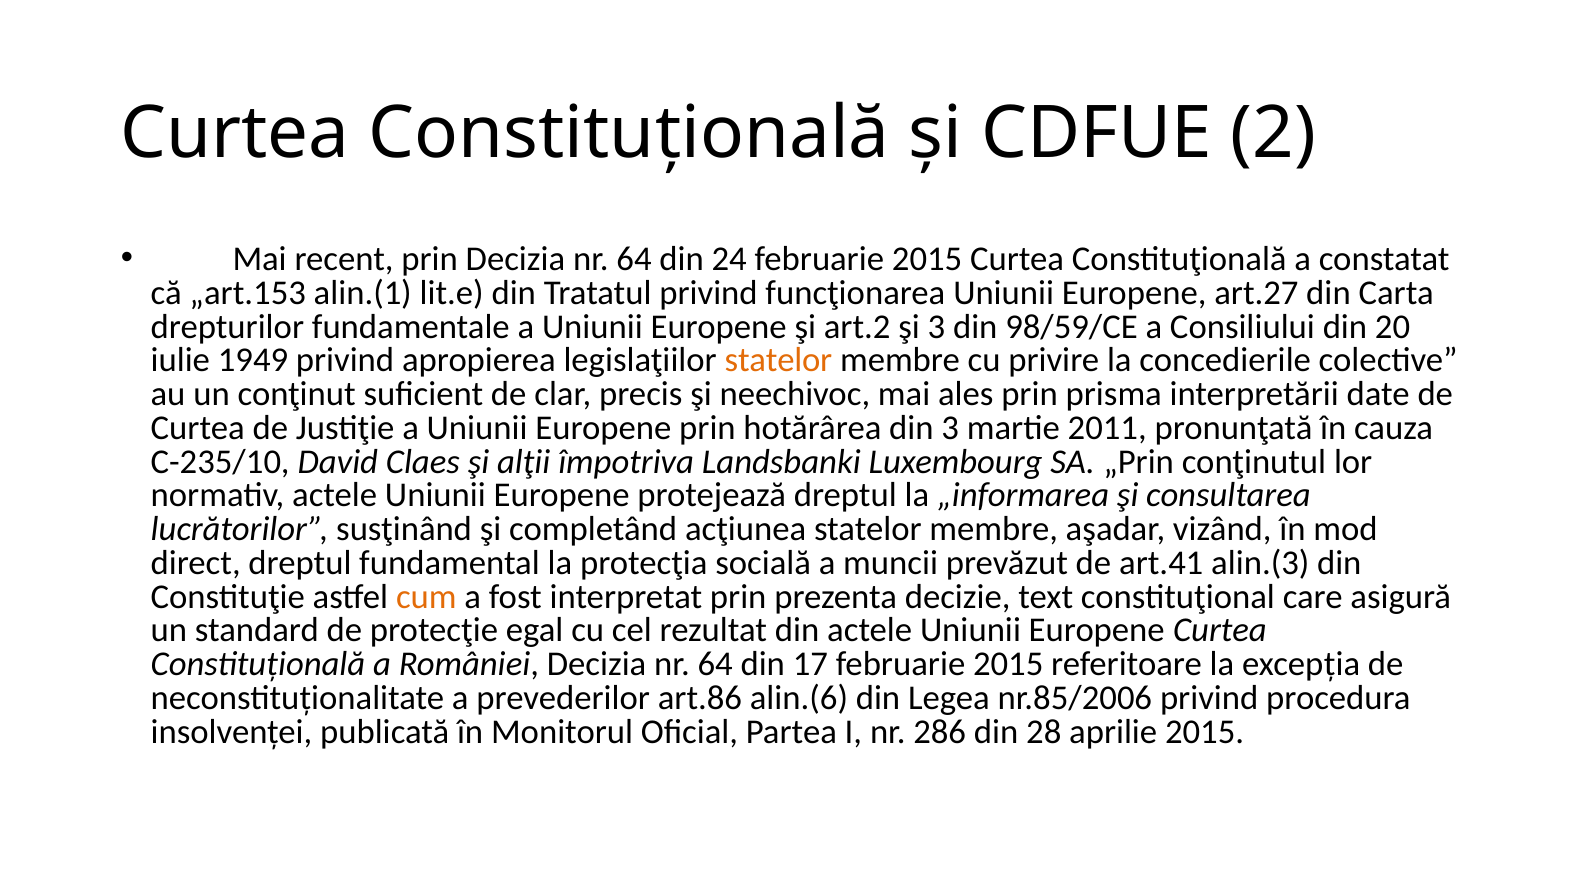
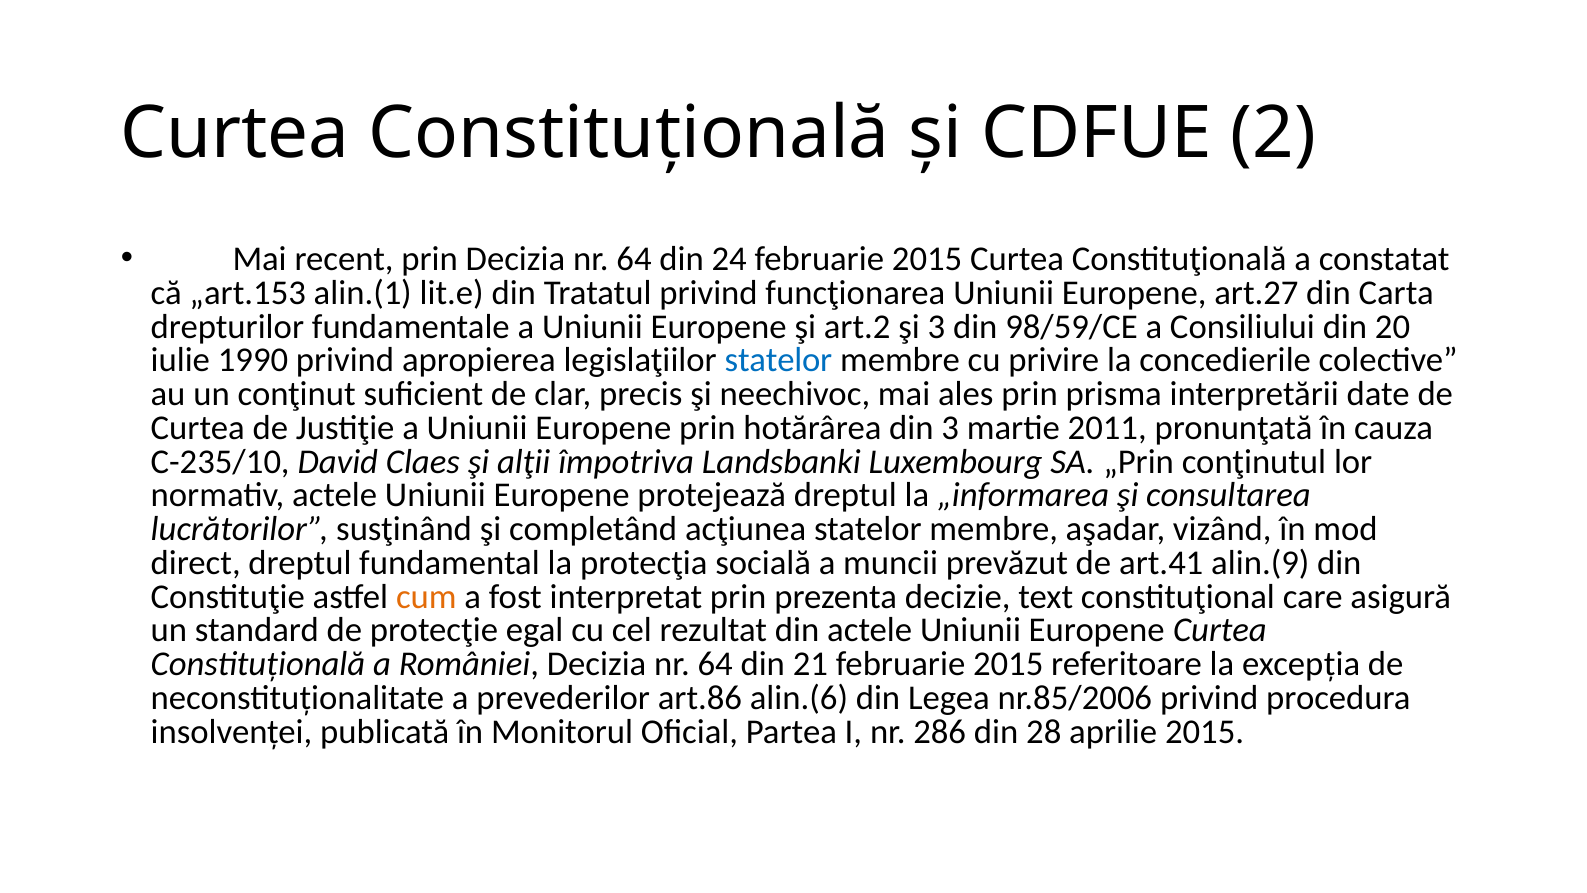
1949: 1949 -> 1990 (253, 360)
statelor colour: orange -> blue (778, 360)
alin.(3: alin.(3 -> alin.(9 (1260, 563)
17: 17 -> 21 (810, 664)
